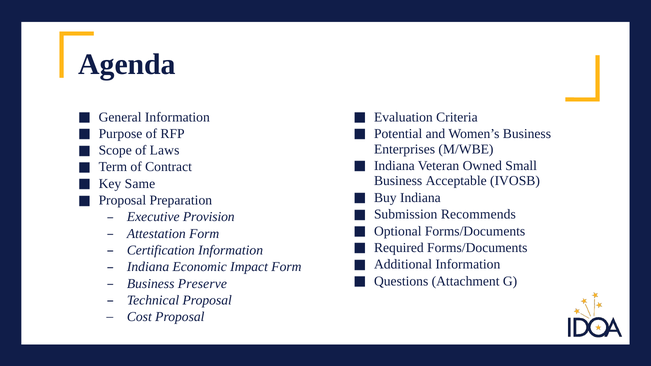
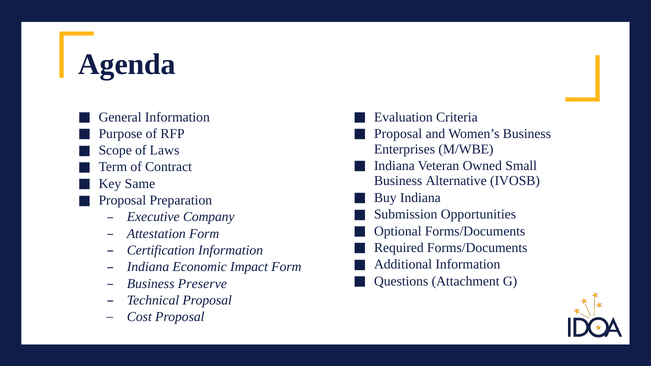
Potential: Potential -> Proposal (398, 134)
Acceptable: Acceptable -> Alternative (456, 181)
Recommends: Recommends -> Opportunities (478, 214)
Provision: Provision -> Company (209, 217)
